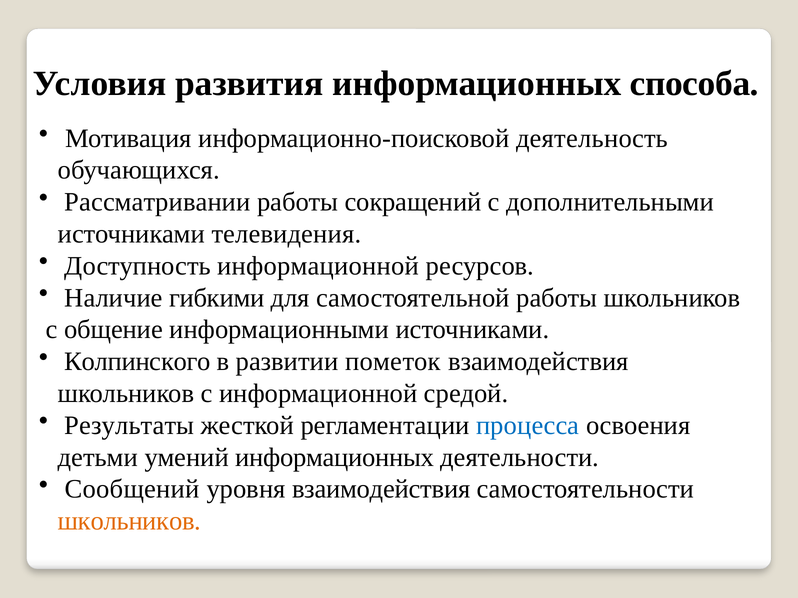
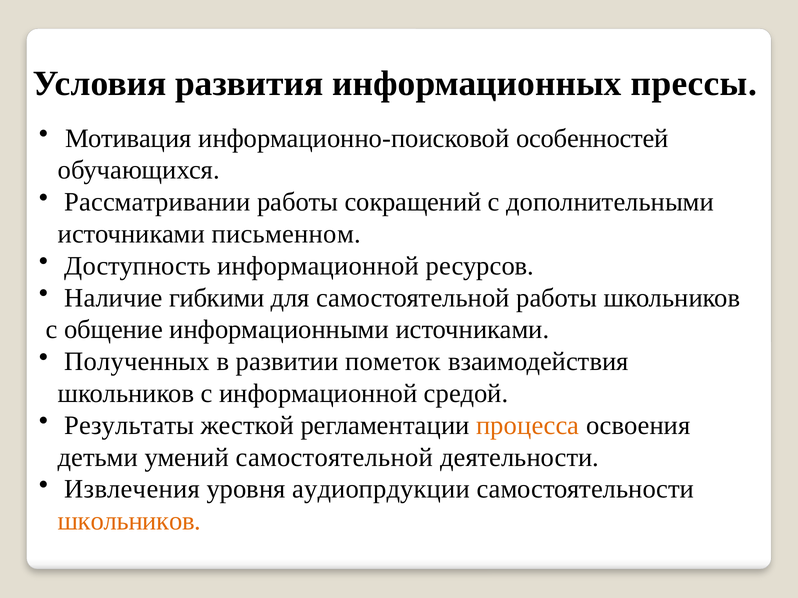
способа: способа -> прессы (694, 84)
деятельность: деятельность -> особенностей (592, 138)
телевидения: телевидения -> письменном (286, 234)
Колпинского: Колпинского -> Полученных (137, 362)
процесса colour: blue -> orange (528, 426)
умений информационных: информационных -> самостоятельной (334, 458)
Сообщений: Сообщений -> Извлечения (132, 490)
уровня взаимодействия: взаимодействия -> аудиопрдукции (381, 490)
